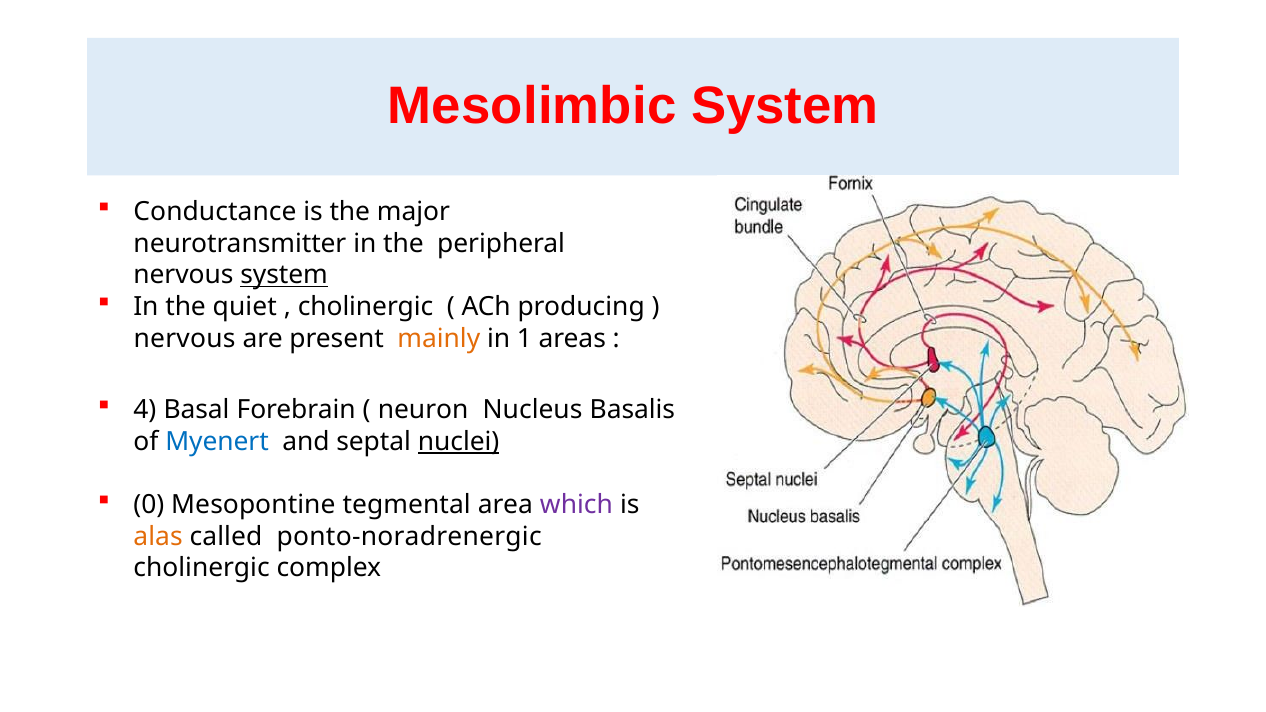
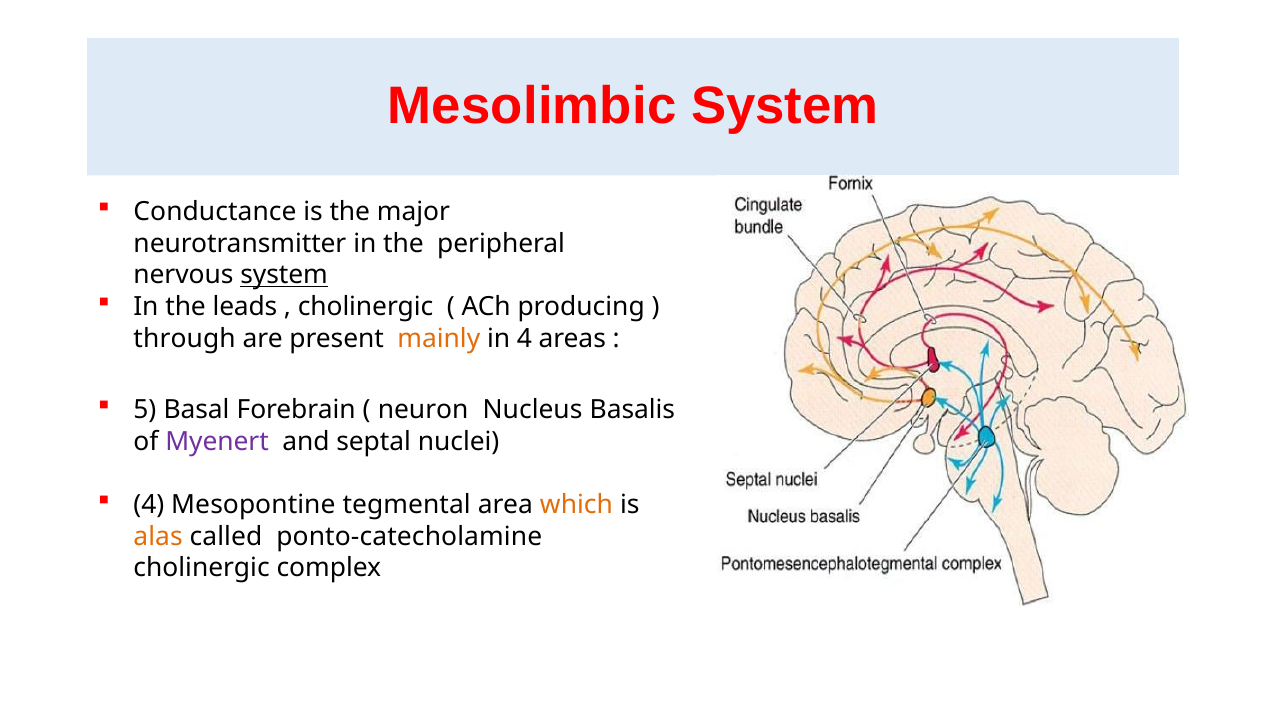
quiet: quiet -> leads (245, 307)
nervous: nervous -> through (185, 339)
in 1: 1 -> 4 (524, 339)
4: 4 -> 5 (145, 410)
Myenert colour: blue -> purple (217, 442)
nuclei underline: present -> none (459, 442)
0: 0 -> 4 (149, 505)
which colour: purple -> orange (576, 505)
ponto-noradrenergic: ponto-noradrenergic -> ponto-catecholamine (409, 537)
